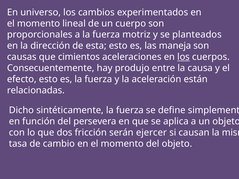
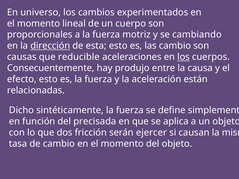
planteados: planteados -> cambiando (197, 35)
dirección underline: none -> present (50, 46)
las maneja: maneja -> cambio (175, 46)
cimientos: cimientos -> reducible (79, 57)
persevera: persevera -> precisada (95, 122)
